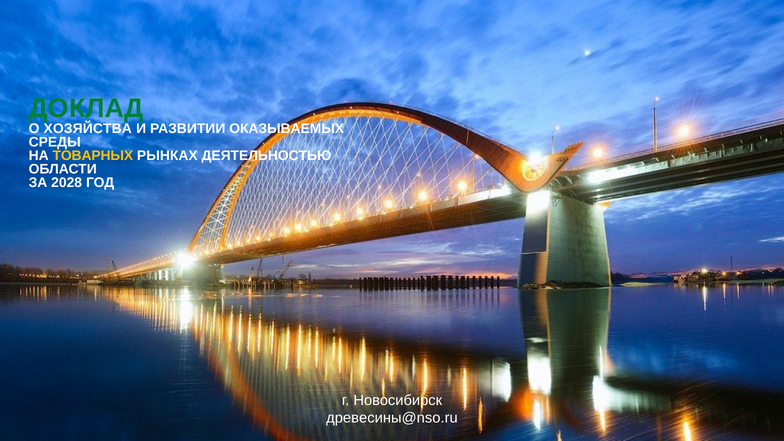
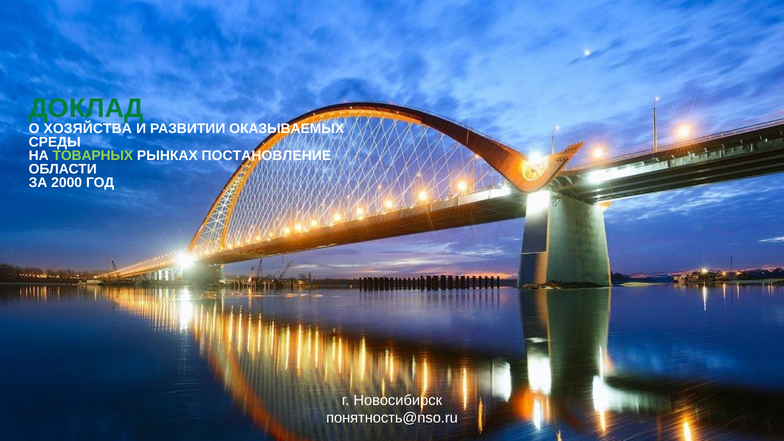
ТОВАРНЫХ colour: yellow -> light green (93, 156)
ДЕЯТЕЛЬНОСТЬЮ: ДЕЯТЕЛЬНОСТЬЮ -> ПОСТАНОВЛЕНИЕ (266, 156)
2028: 2028 -> 2000 (67, 183)
древесины@nso.ru: древесины@nso.ru -> понятность@nso.ru (392, 418)
